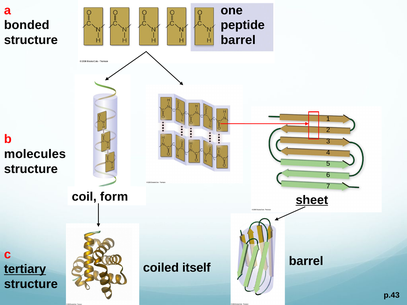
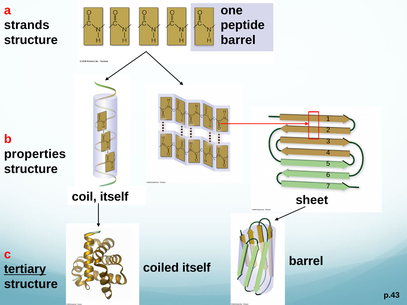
bonded: bonded -> strands (27, 25)
molecules: molecules -> properties (35, 154)
coil form: form -> itself (114, 197)
sheet underline: present -> none (312, 200)
